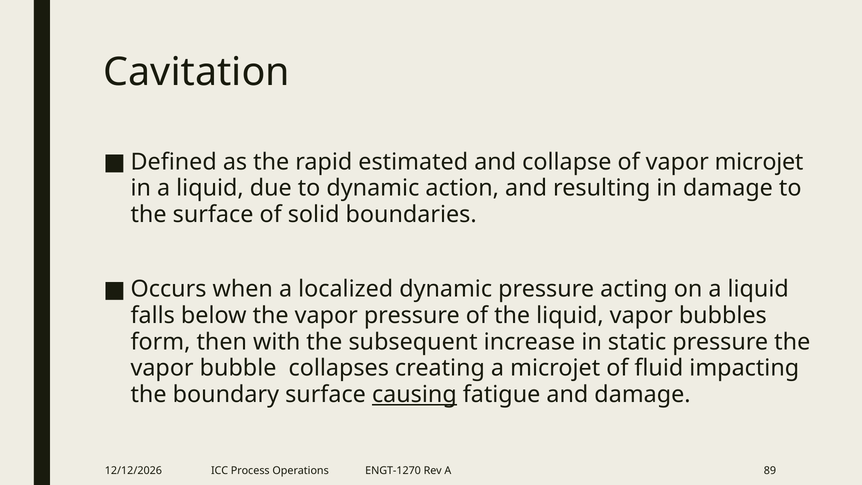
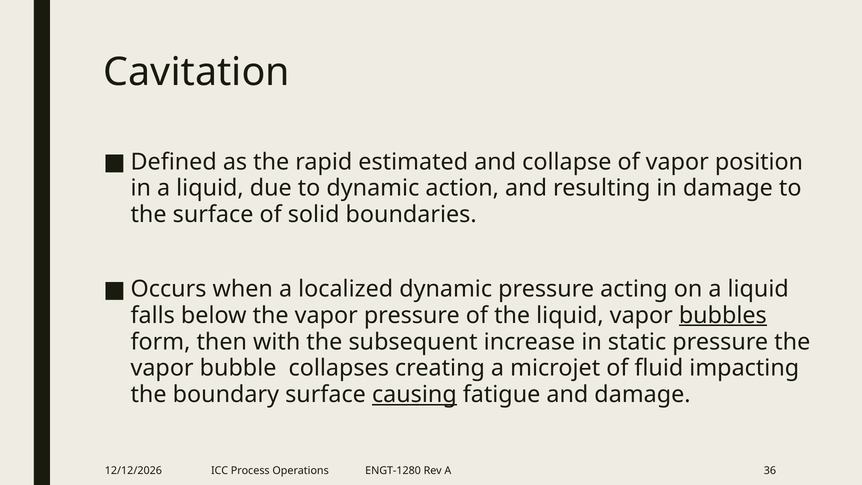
vapor microjet: microjet -> position (759, 162)
bubbles underline: none -> present (723, 315)
ENGT-1270: ENGT-1270 -> ENGT-1280 (393, 470)
89: 89 -> 36 (770, 470)
